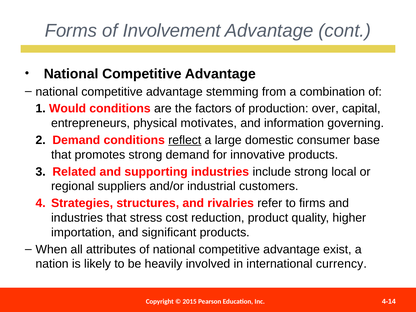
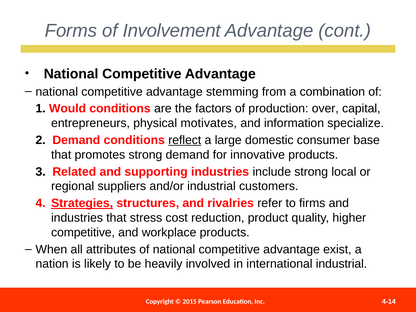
governing: governing -> specialize (356, 123)
Strategies underline: none -> present (82, 203)
importation: importation -> competitive (83, 232)
significant: significant -> workplace (169, 232)
international currency: currency -> industrial (341, 264)
